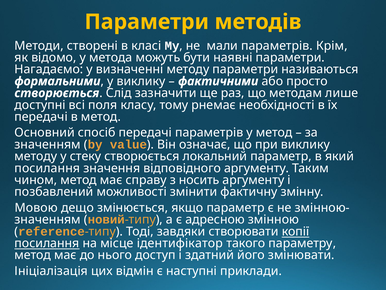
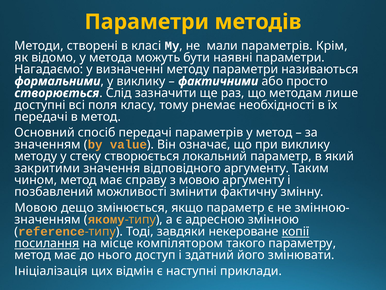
посилання: посилання -> закритими (47, 168)
з носить: носить -> мовою (199, 180)
новий: новий -> якому (106, 219)
створювати: створювати -> некероване (244, 231)
ідентифікатор: ідентифікатор -> компілятором (180, 243)
